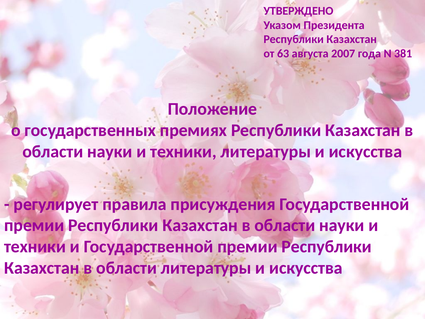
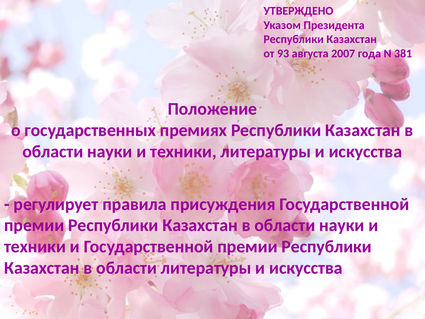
63: 63 -> 93 (283, 54)
